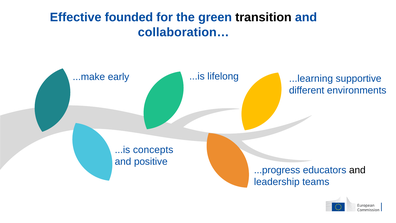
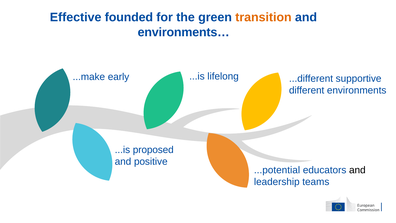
transition colour: black -> orange (263, 17)
collaboration…: collaboration… -> environments… (184, 32)
...learning: ...learning -> ...different (311, 78)
concepts: concepts -> proposed (153, 150)
...progress: ...progress -> ...potential (277, 170)
